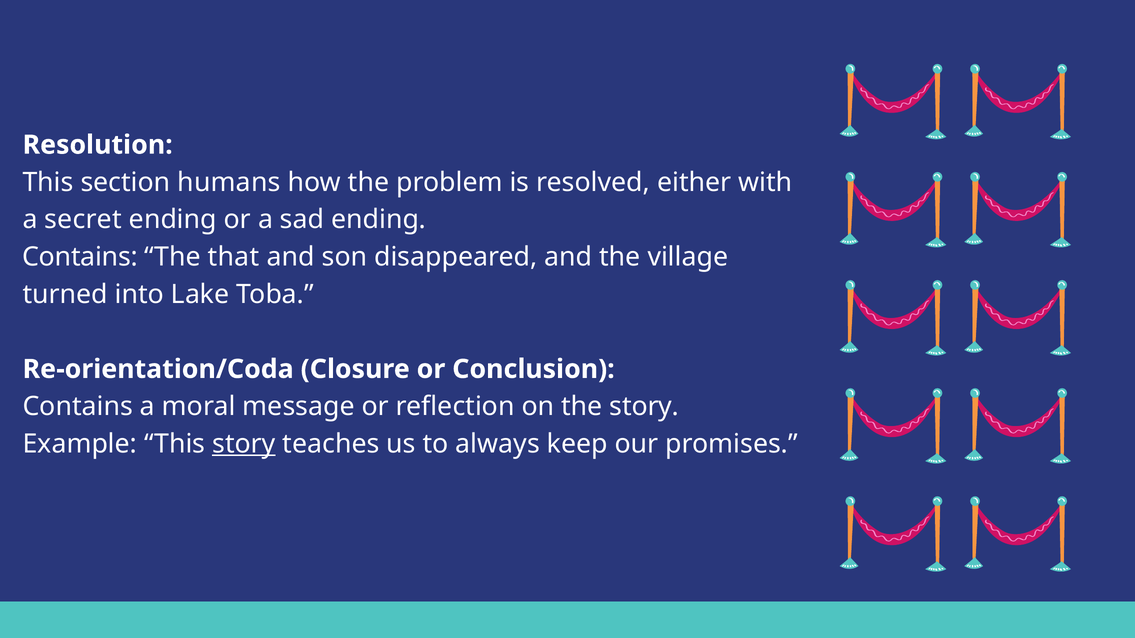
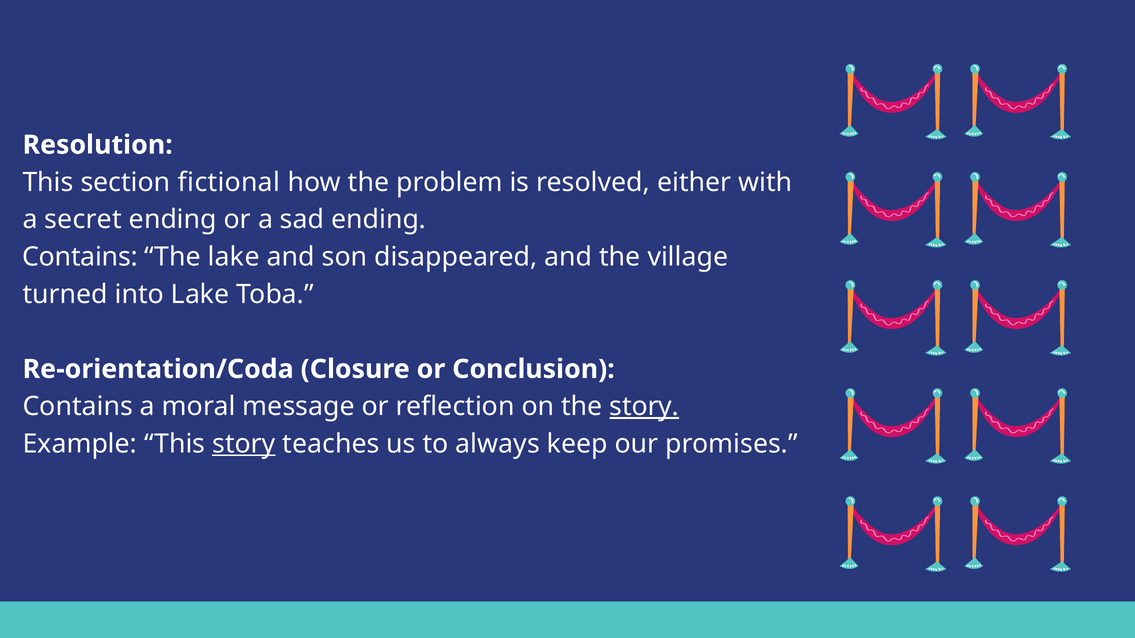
humans: humans -> fictional (229, 182)
The that: that -> lake (234, 257)
story underline: none -> present (644, 407)
